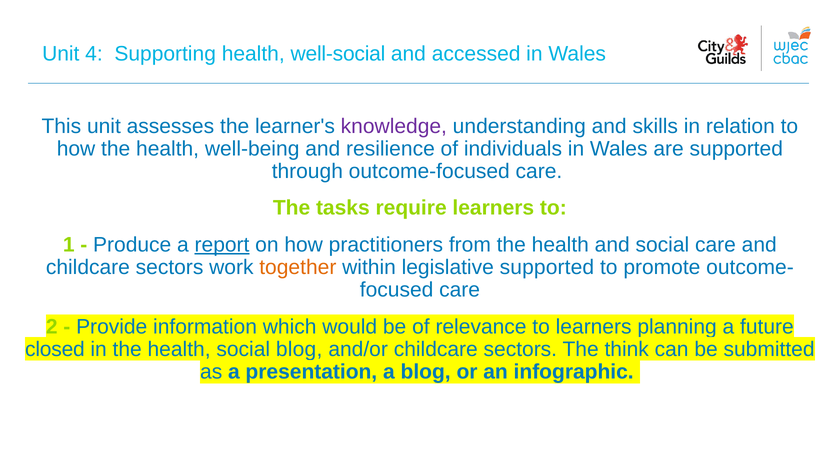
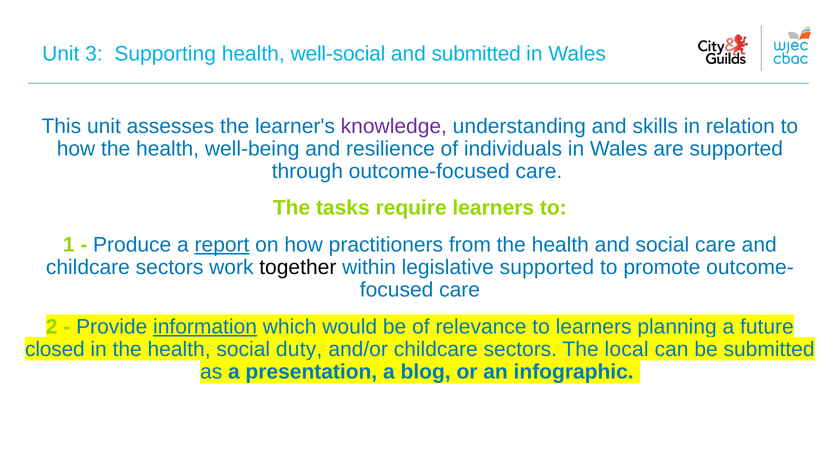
4: 4 -> 3 (94, 54)
and accessed: accessed -> submitted (476, 54)
together colour: orange -> black (298, 268)
information underline: none -> present (205, 327)
social blog: blog -> duty (299, 350)
think: think -> local (627, 350)
